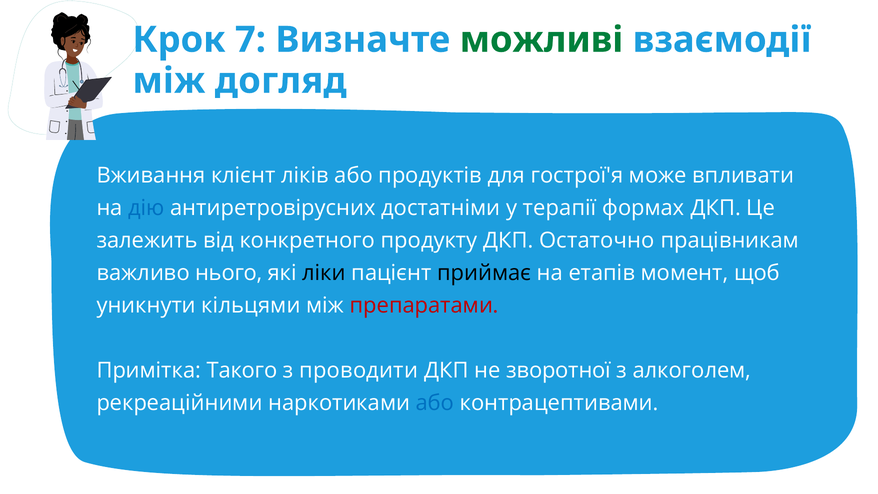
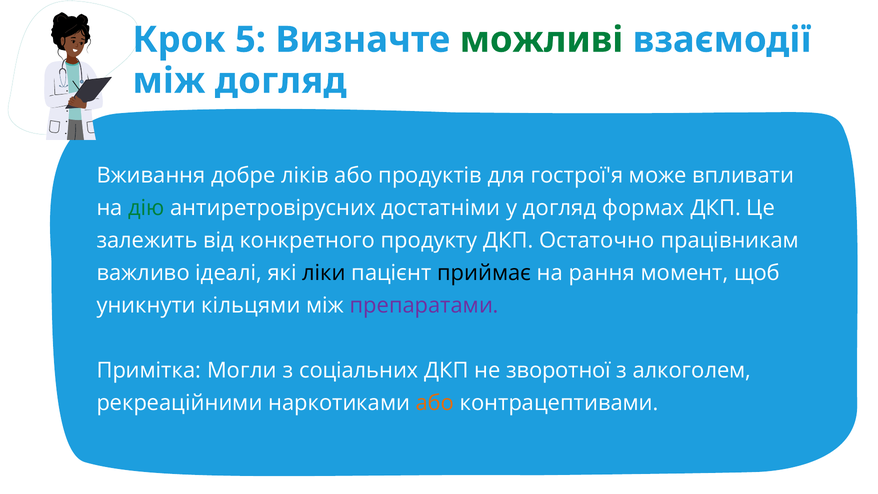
7: 7 -> 5 (250, 40)
клієнт: клієнт -> добре (243, 176)
дію colour: blue -> green (146, 208)
у терапії: терапії -> догляд (560, 208)
нього: нього -> ідеалі (229, 273)
етапів: етапів -> рання (602, 273)
препаратами colour: red -> purple (424, 305)
Такого: Такого -> Могли (242, 370)
проводити: проводити -> соціальних (359, 370)
або colour: blue -> orange (435, 403)
